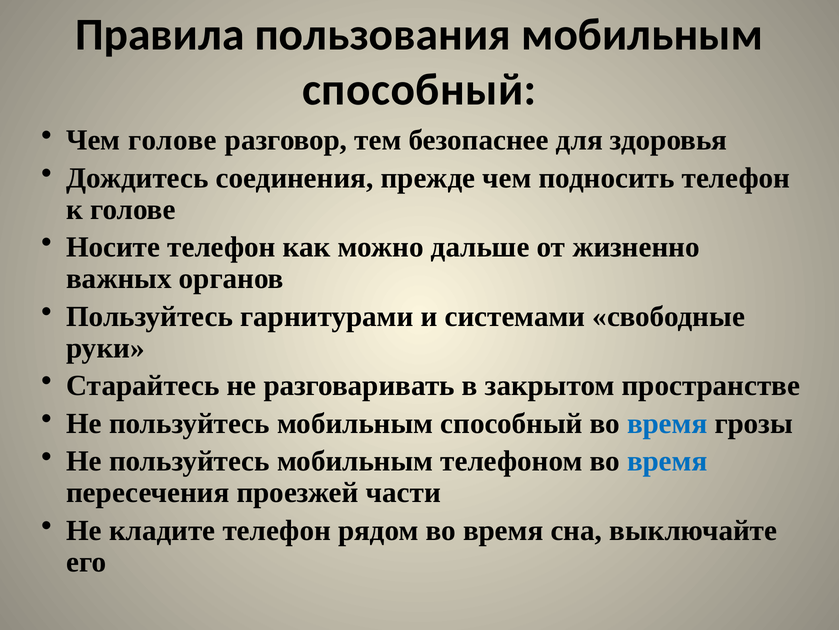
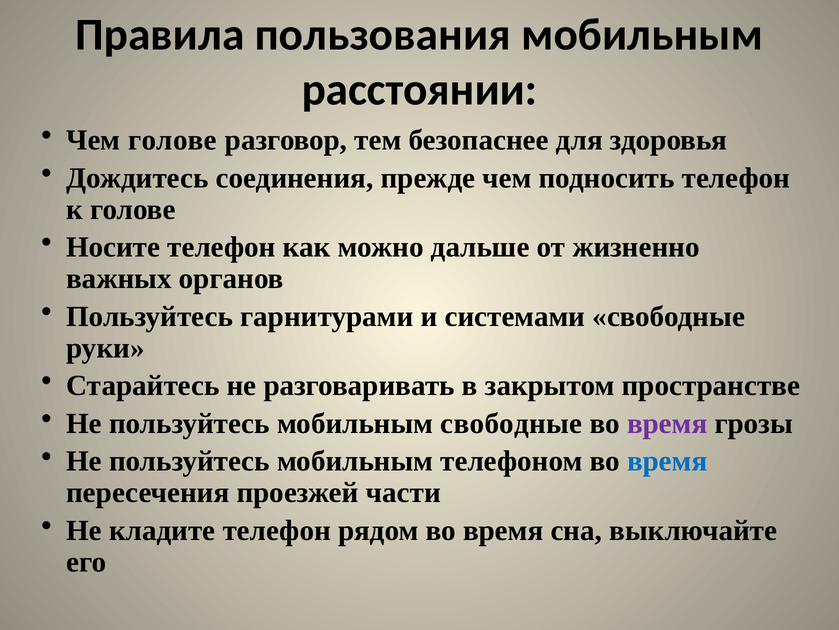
способный: способный -> расстоянии (419, 89)
пользуйтесь мобильным способный: способный -> свободные (511, 423)
время colour: blue -> purple (667, 423)
